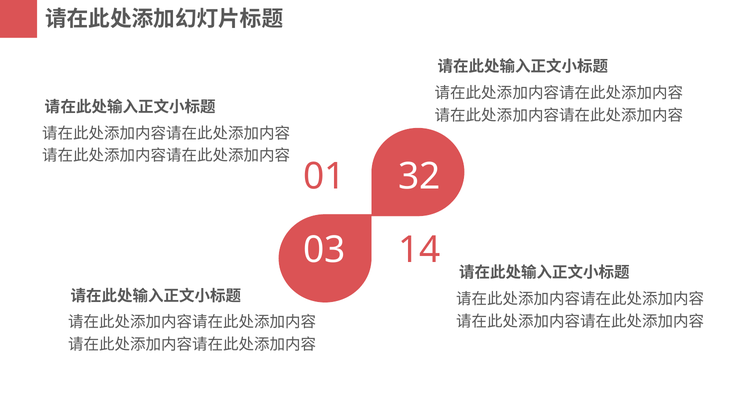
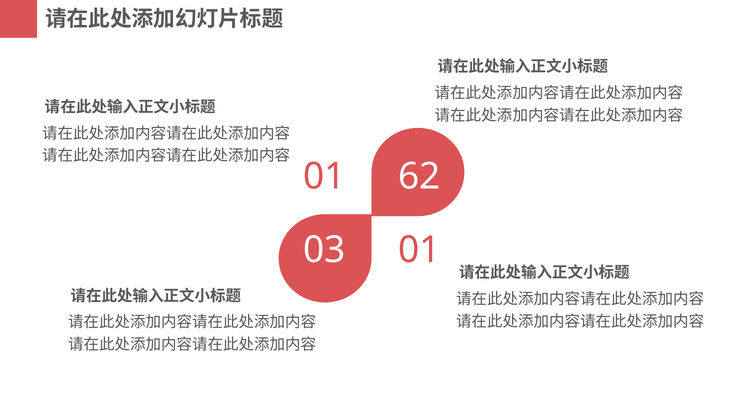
32: 32 -> 62 (419, 176)
03 14: 14 -> 01 (419, 250)
